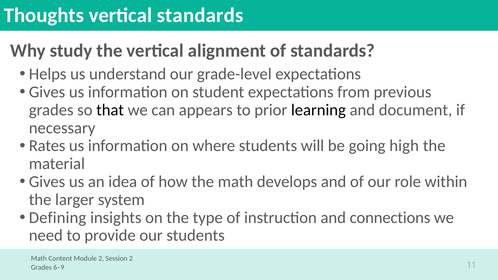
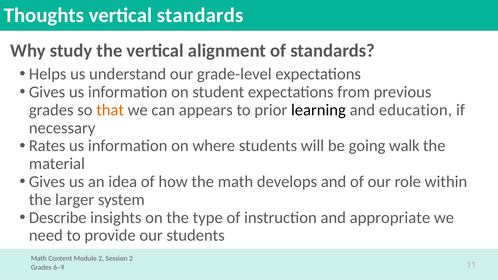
that colour: black -> orange (110, 110)
document: document -> education (415, 110)
high: high -> walk (404, 146)
Defining: Defining -> Describe (58, 218)
connections: connections -> appropriate (390, 218)
